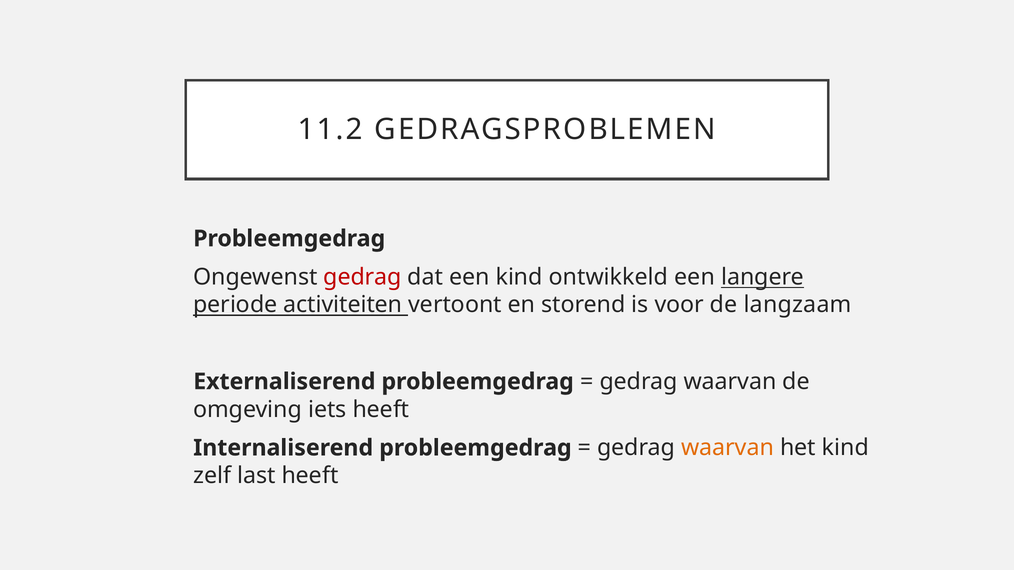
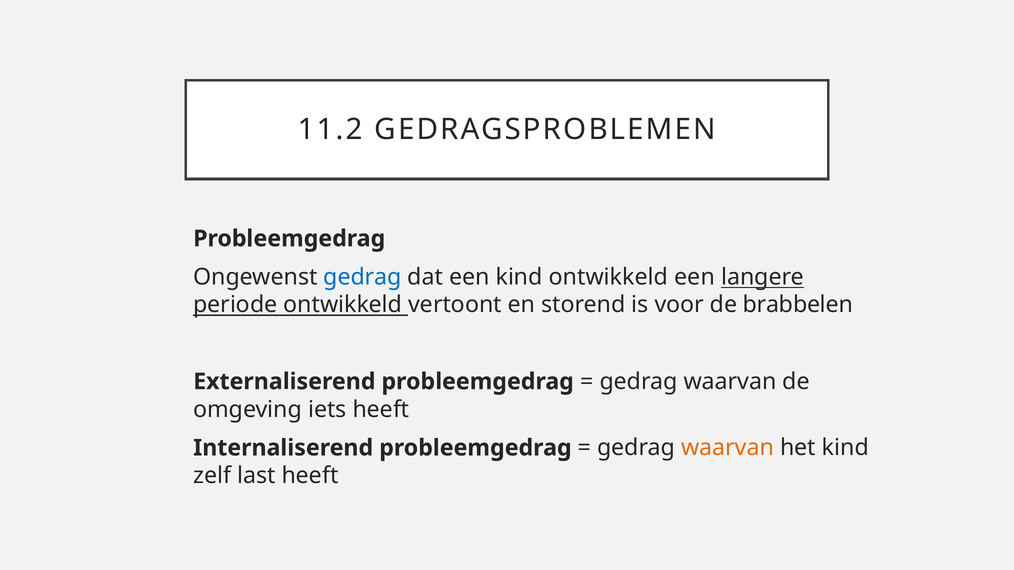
gedrag colour: red -> blue (363, 277)
periode activiteiten: activiteiten -> ontwikkeld (343, 305)
langzaam: langzaam -> brabbelen (798, 305)
